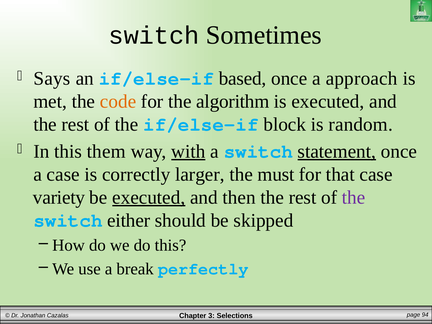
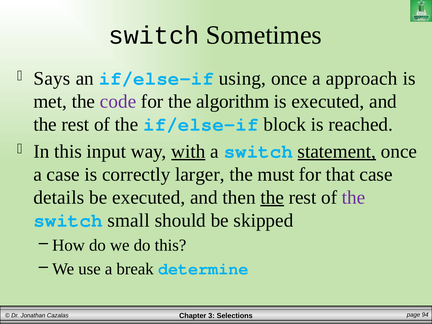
based: based -> using (242, 78)
code colour: orange -> purple (118, 101)
random: random -> reached (361, 125)
them: them -> input (106, 151)
variety: variety -> details (59, 197)
executed underline: present -> none (149, 197)
the underline: none -> present (272, 197)
either: either -> small (129, 221)
perfectly: perfectly -> determine (203, 269)
